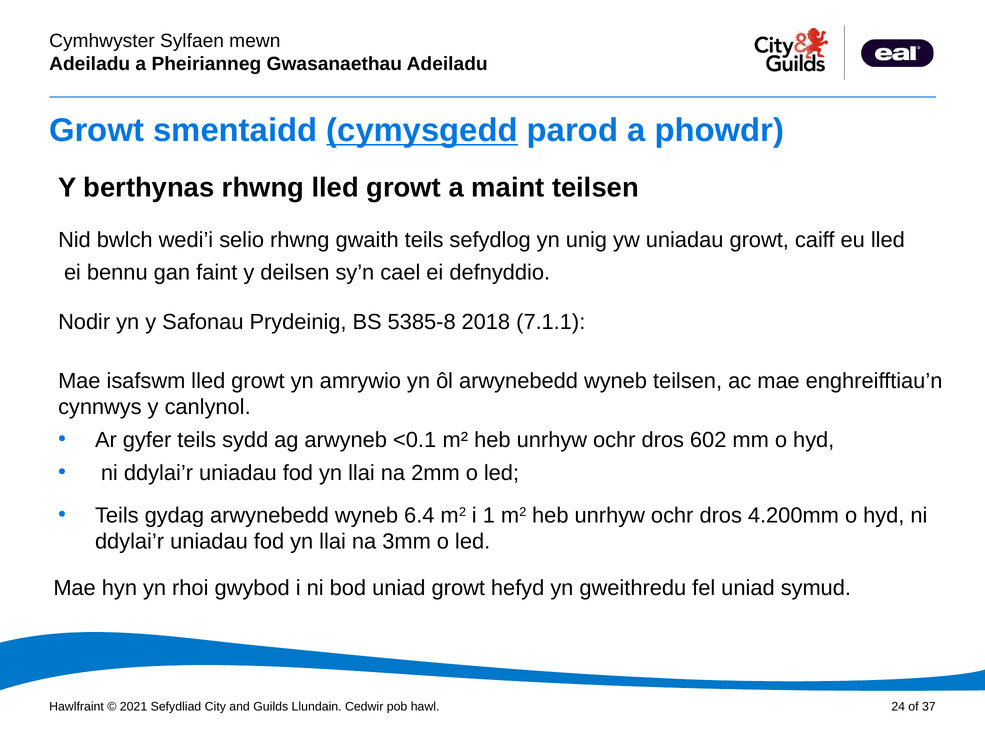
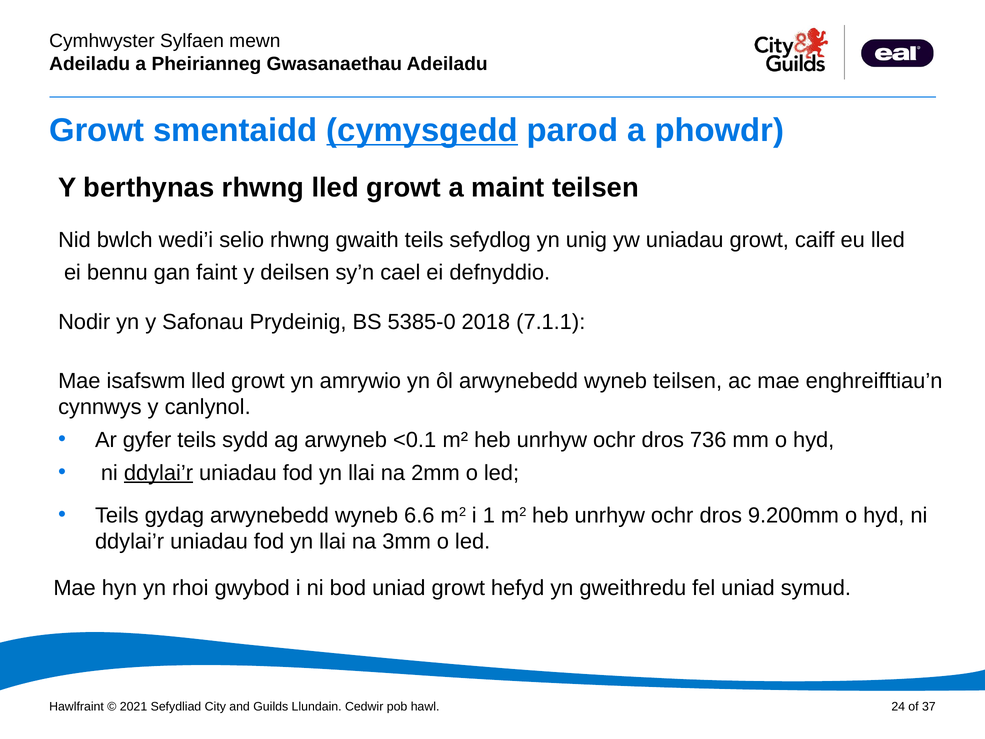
5385-8: 5385-8 -> 5385-0 (422, 322)
602: 602 -> 736 (708, 440)
ddylai’r underline: none -> present (158, 473)
6.4: 6.4 -> 6.6 (419, 515)
4.200mm: 4.200mm -> 9.200mm (793, 515)
